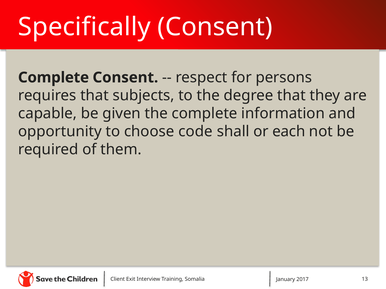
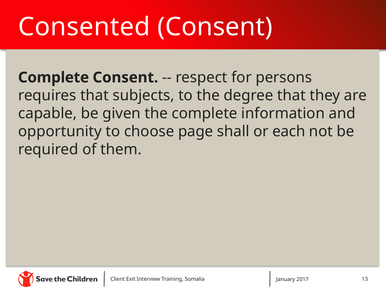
Specifically: Specifically -> Consented (84, 27)
code: code -> page (196, 132)
